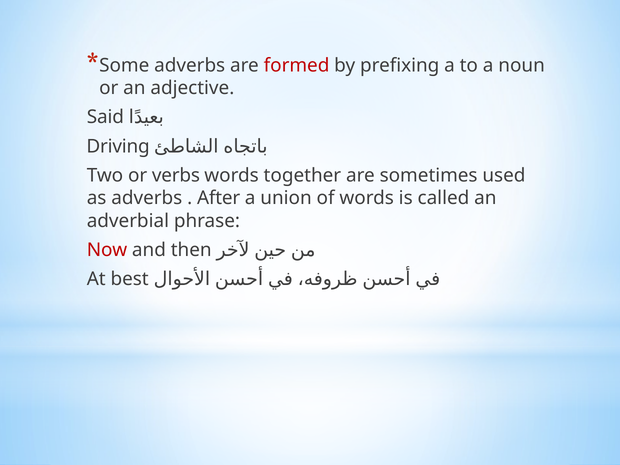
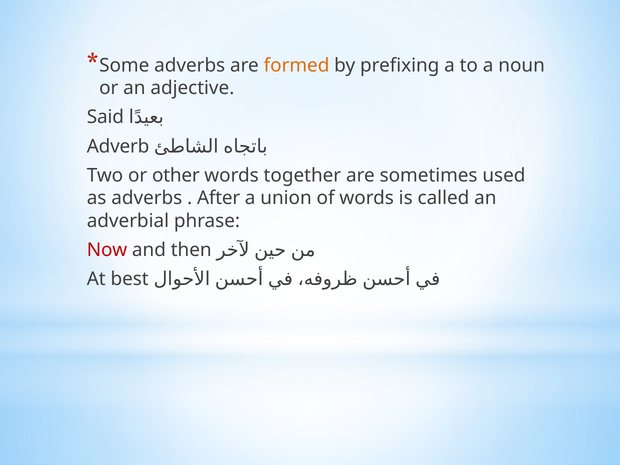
formed colour: red -> orange (297, 65)
Driving: Driving -> Adverb (118, 146)
verbs: verbs -> other (176, 175)
